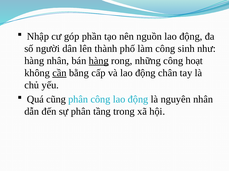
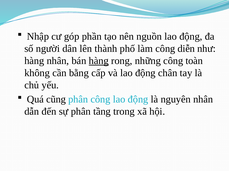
sinh: sinh -> diễn (186, 49)
hoạt: hoạt -> toàn (194, 61)
cần underline: present -> none (59, 73)
